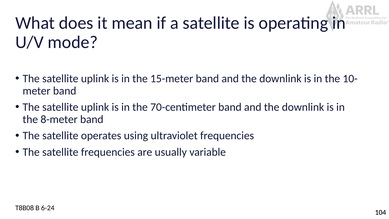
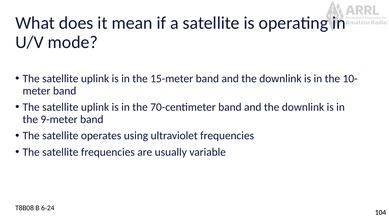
8-meter: 8-meter -> 9-meter (59, 119)
